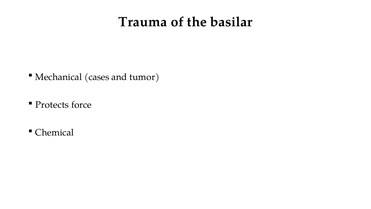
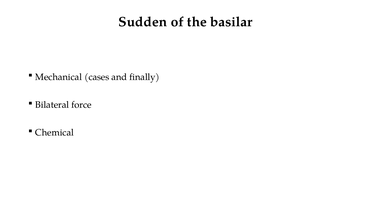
Trauma: Trauma -> Sudden (143, 22)
tumor: tumor -> finally (145, 77)
Protects: Protects -> Bilateral (52, 105)
